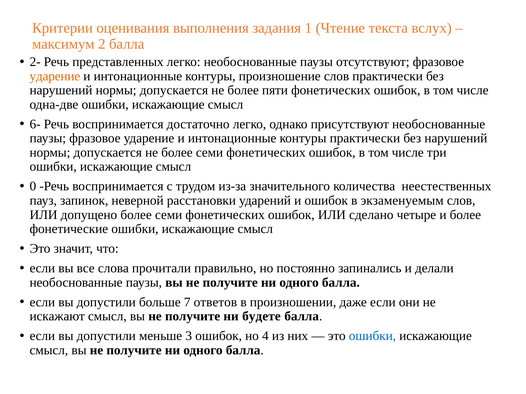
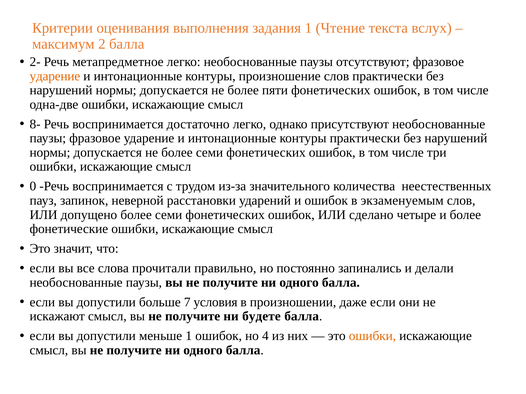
представленных: представленных -> метапредметное (118, 62)
6-: 6- -> 8- (35, 124)
ответов: ответов -> условия (216, 302)
меньше 3: 3 -> 1 (189, 336)
ошибки colour: blue -> orange (372, 336)
